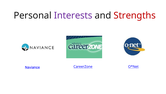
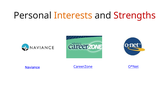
Interests colour: purple -> orange (73, 15)
